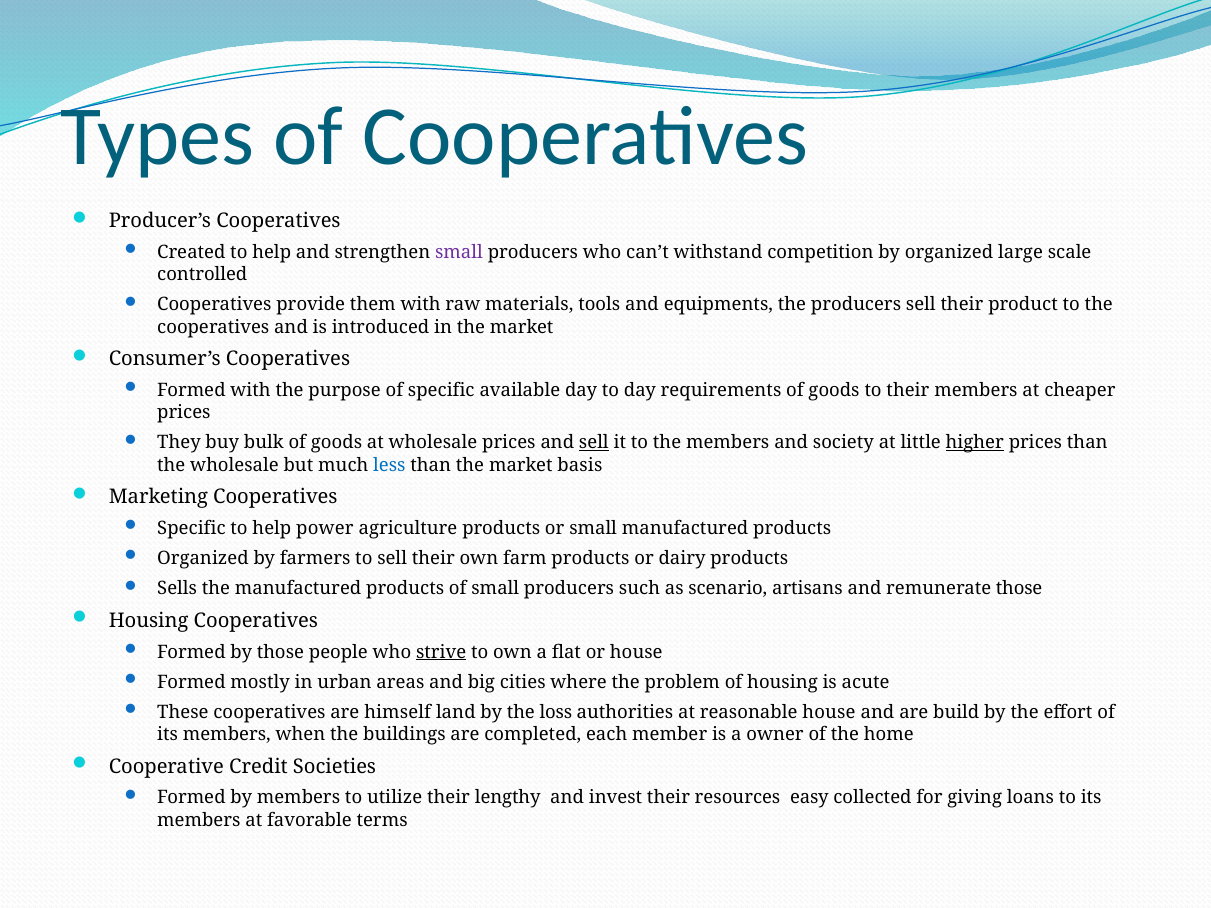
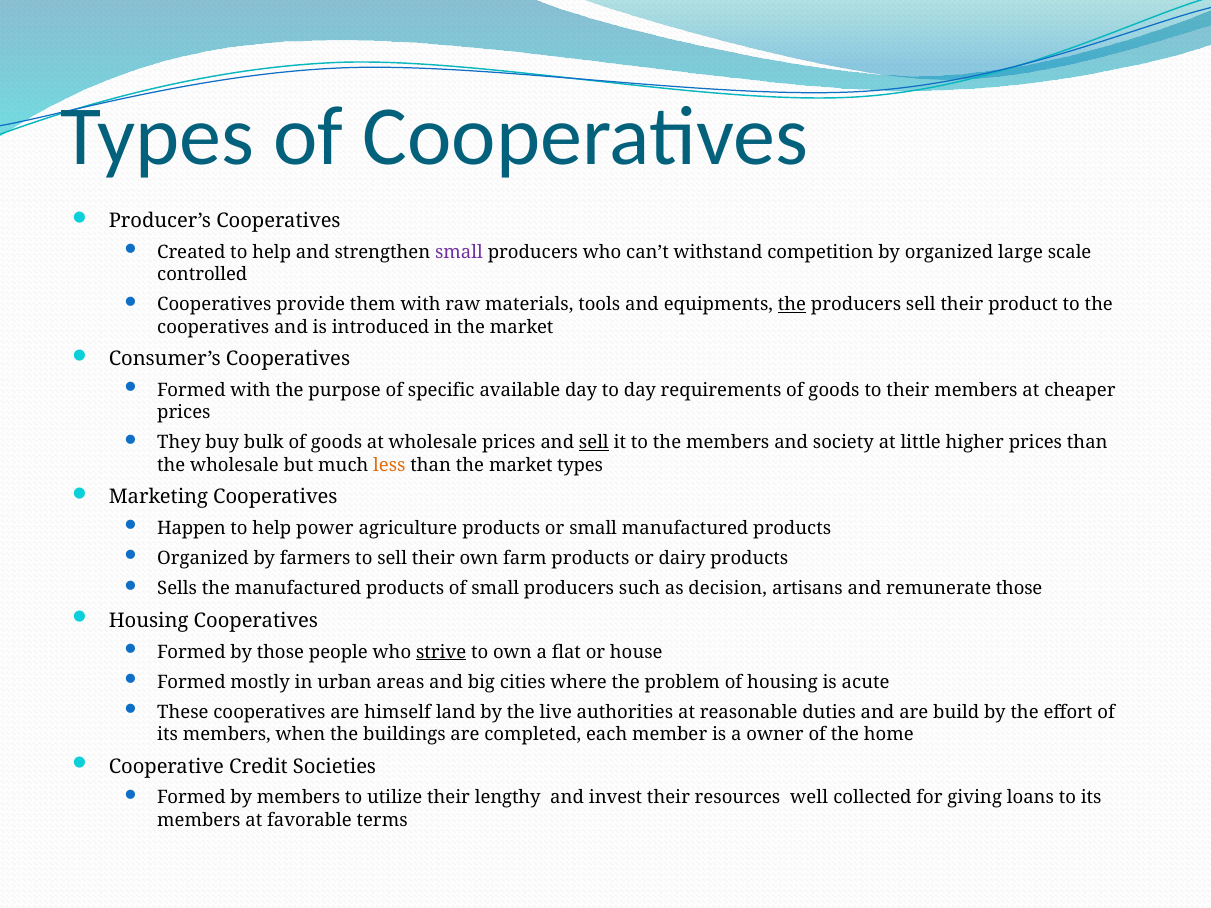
the underline: none -> present (792, 305)
higher underline: present -> none (975, 443)
less colour: blue -> orange (389, 465)
market basis: basis -> types (580, 465)
Specific: Specific -> Happen (192, 528)
scenario: scenario -> decision (728, 589)
loss: loss -> live (556, 713)
reasonable house: house -> duties (829, 713)
easy: easy -> well (809, 798)
